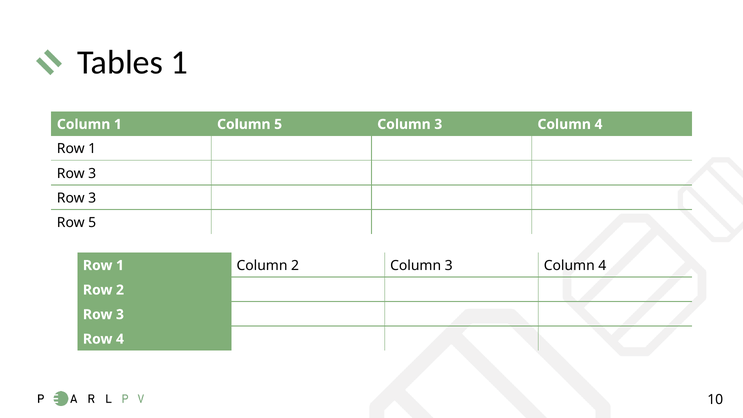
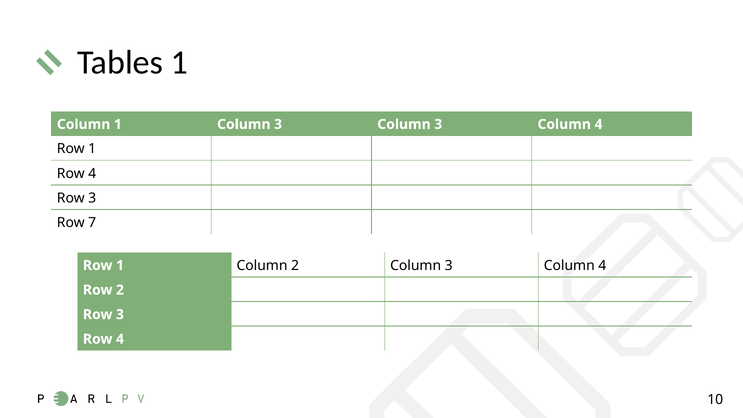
1 Column 5: 5 -> 3 (278, 124)
3: 3 -> 4 (92, 173)
Row 5: 5 -> 7 (92, 222)
